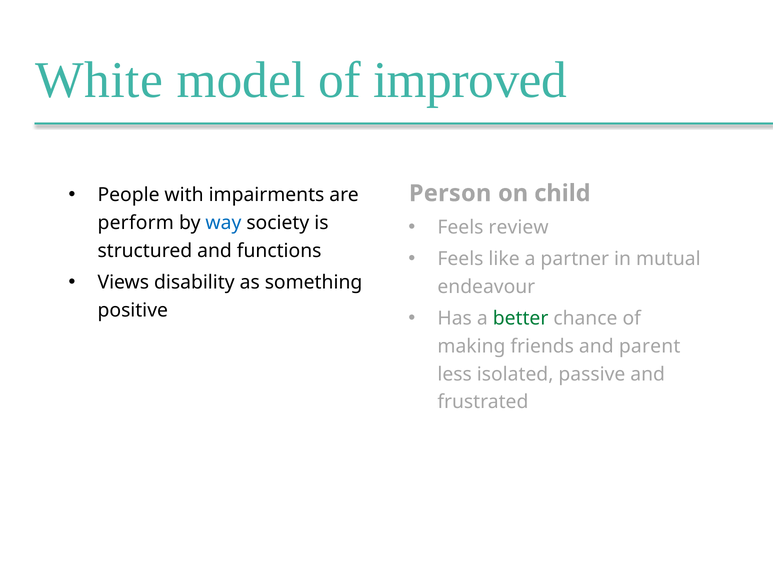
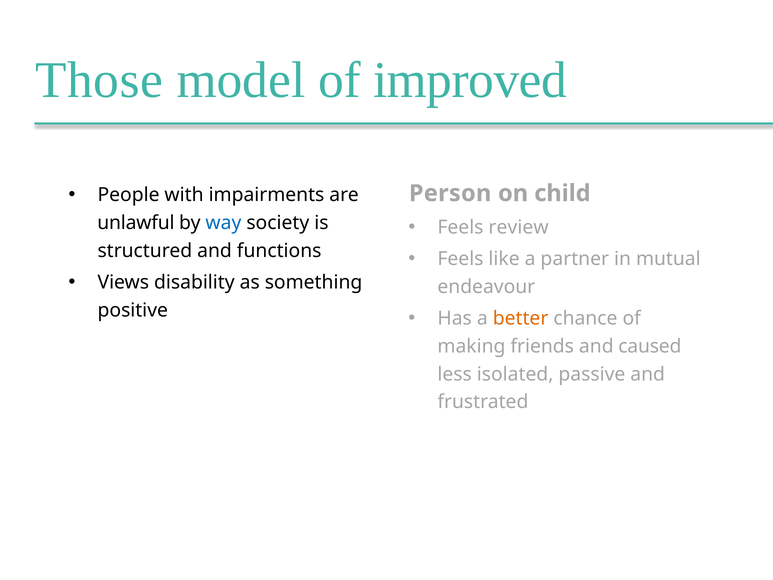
White: White -> Those (99, 80)
perform: perform -> unlawful (136, 223)
better colour: green -> orange (521, 318)
parent: parent -> caused (650, 346)
